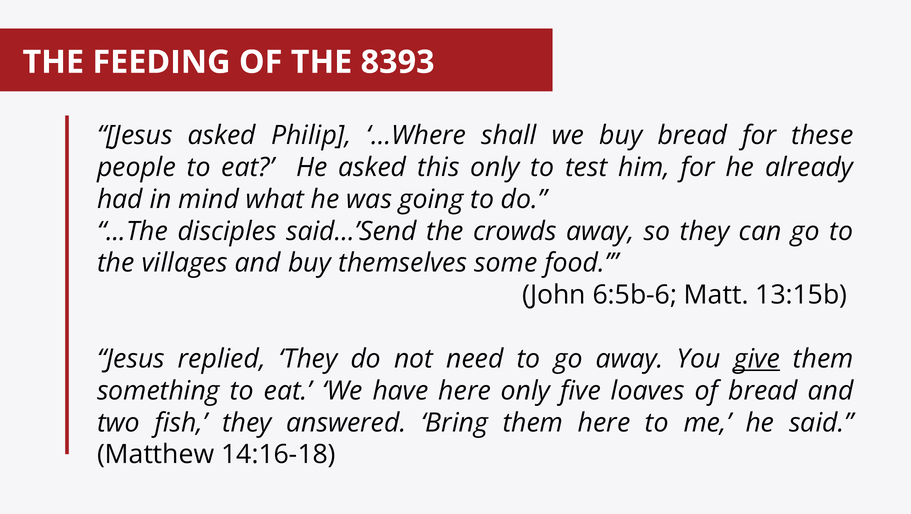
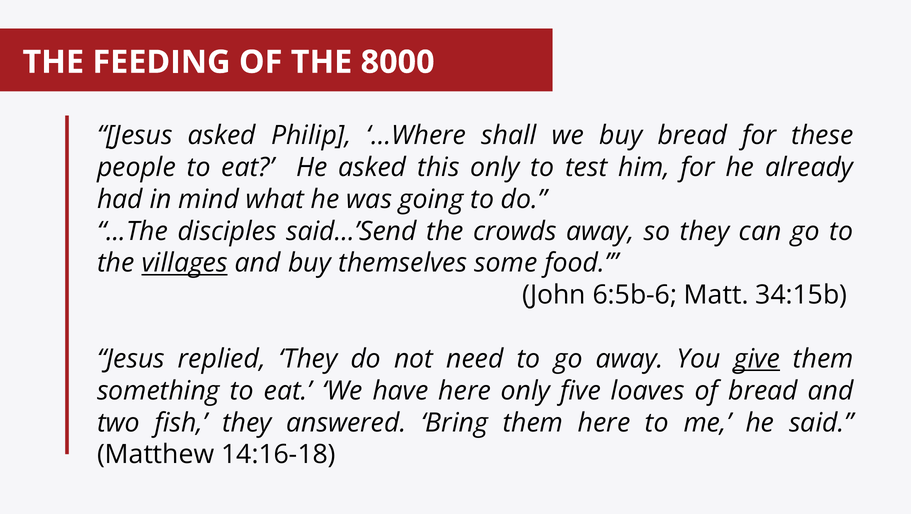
8393: 8393 -> 8000 (398, 62)
villages underline: none -> present (185, 263)
13:15b: 13:15b -> 34:15b (801, 295)
